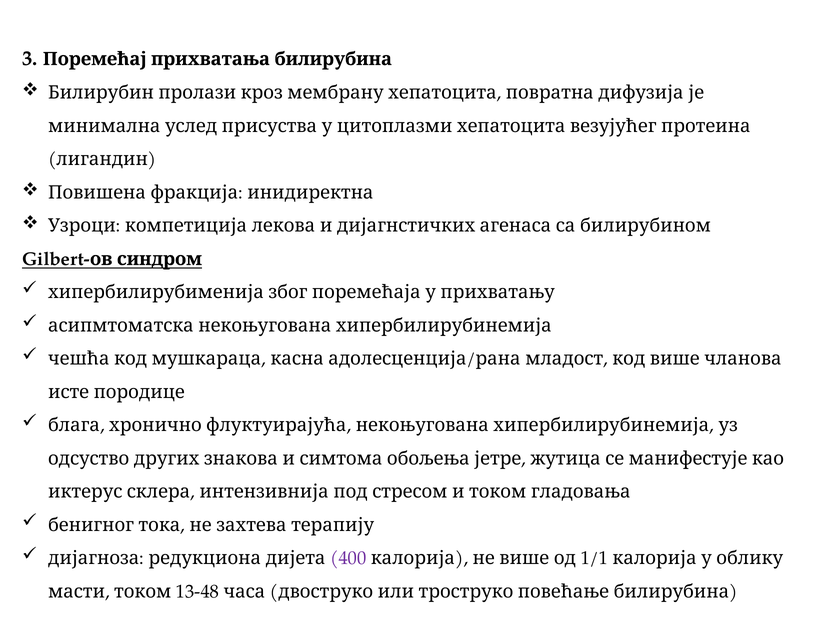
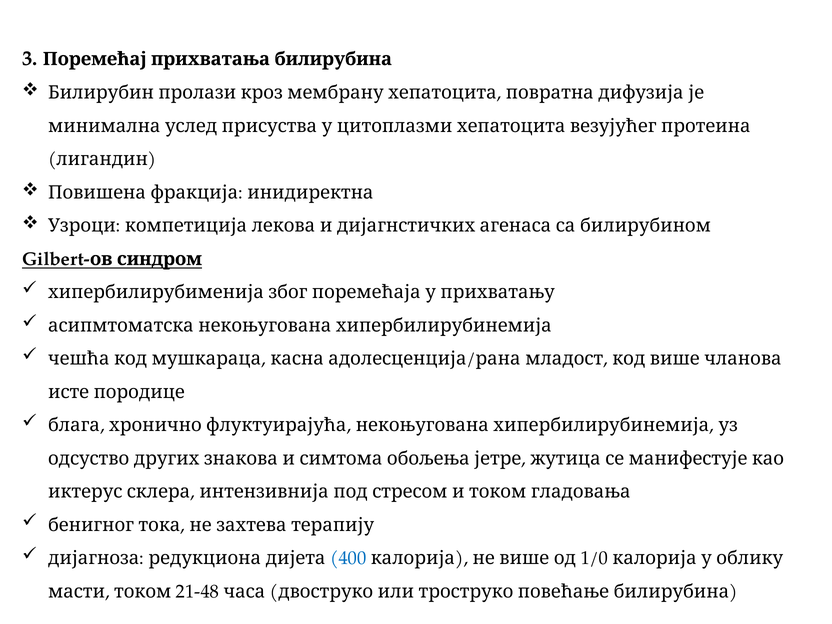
400 colour: purple -> blue (348, 558)
1/1: 1/1 -> 1/0 (594, 558)
13-48: 13-48 -> 21-48 (197, 591)
